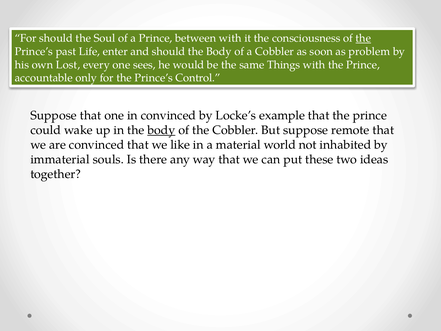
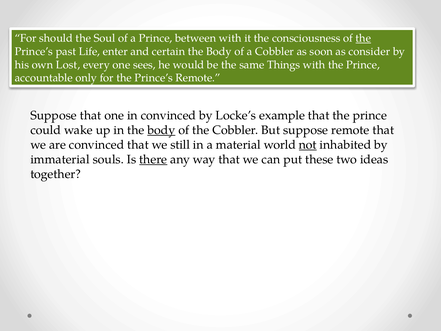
and should: should -> certain (169, 51)
problem: problem -> consider (369, 51)
Prince’s Control: Control -> Remote (198, 78)
like: like -> still (180, 145)
not underline: none -> present (308, 145)
there underline: none -> present (153, 159)
